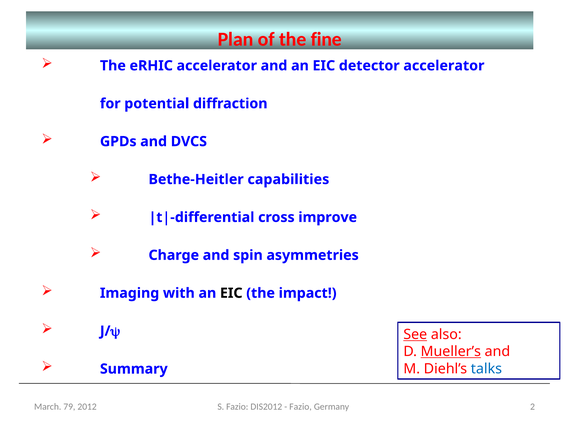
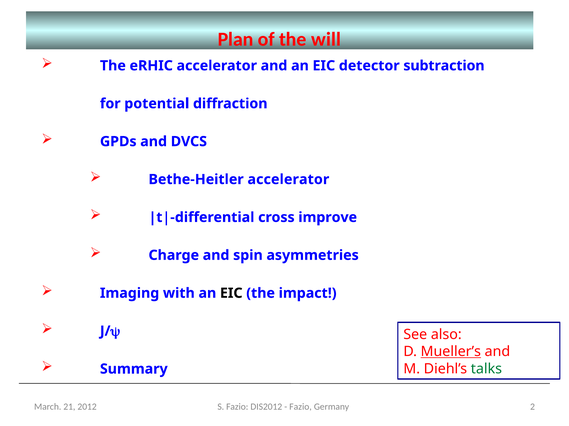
fine: fine -> will (326, 39)
detector accelerator: accelerator -> subtraction (444, 66)
Bethe-Heitler capabilities: capabilities -> accelerator (288, 180)
See underline: present -> none (415, 335)
talks colour: blue -> green (486, 369)
79: 79 -> 21 (69, 408)
